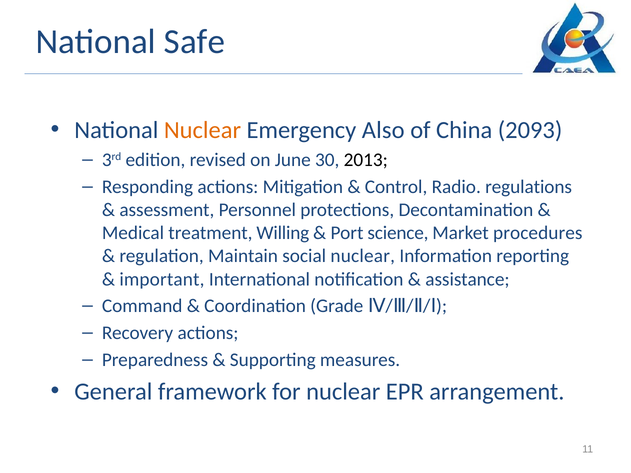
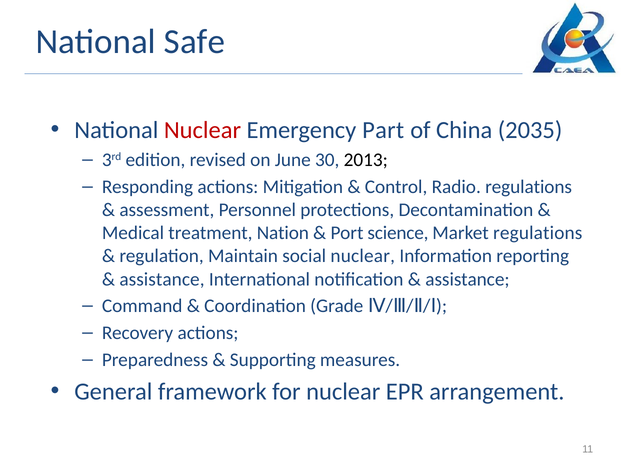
Nuclear colour: orange -> red (202, 130)
Also: Also -> Part (383, 130)
2093: 2093 -> 2035 (530, 130)
Willing: Willing -> Nation (283, 233)
Market procedures: procedures -> regulations (538, 233)
important: important -> assistance (162, 279)
